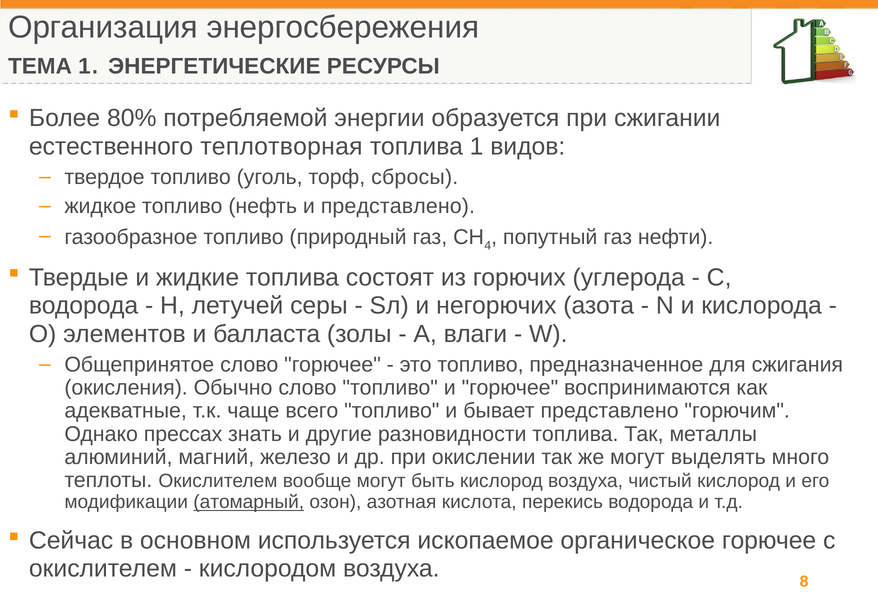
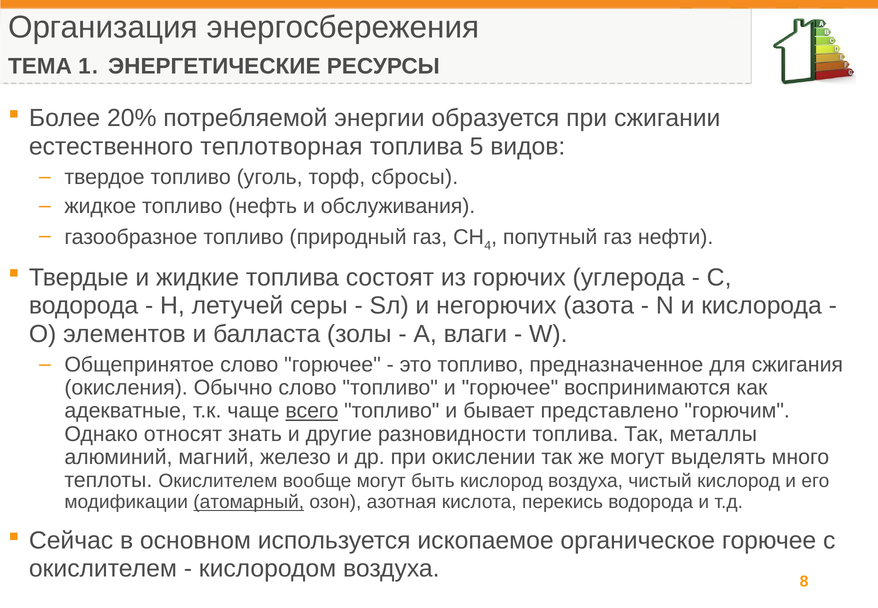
80%: 80% -> 20% (132, 118)
топлива 1: 1 -> 5 (477, 146)
и представлено: представлено -> обслуживания (398, 206)
всего underline: none -> present (312, 411)
прессах: прессах -> относят (183, 434)
